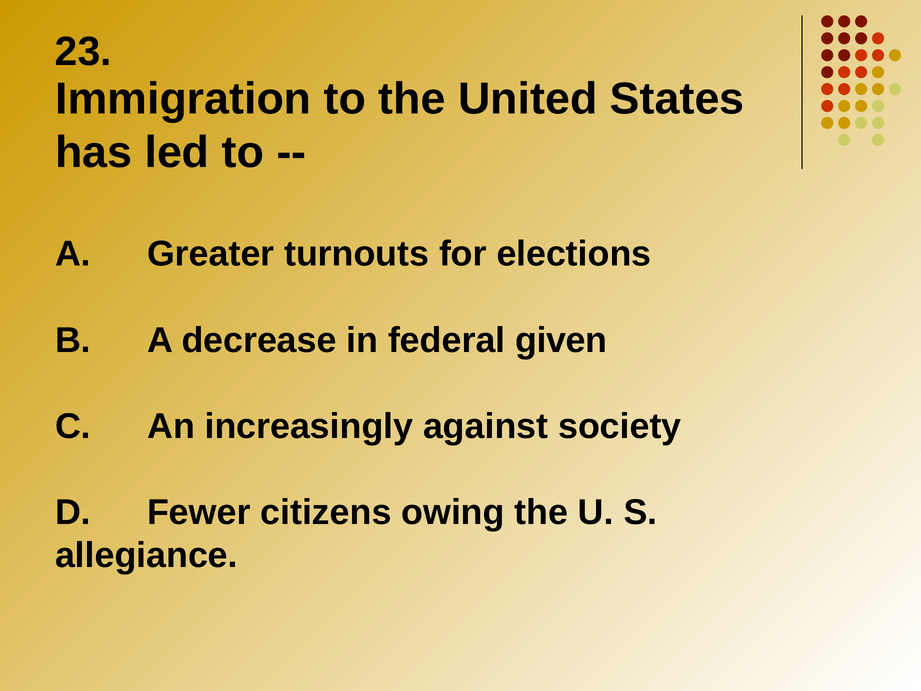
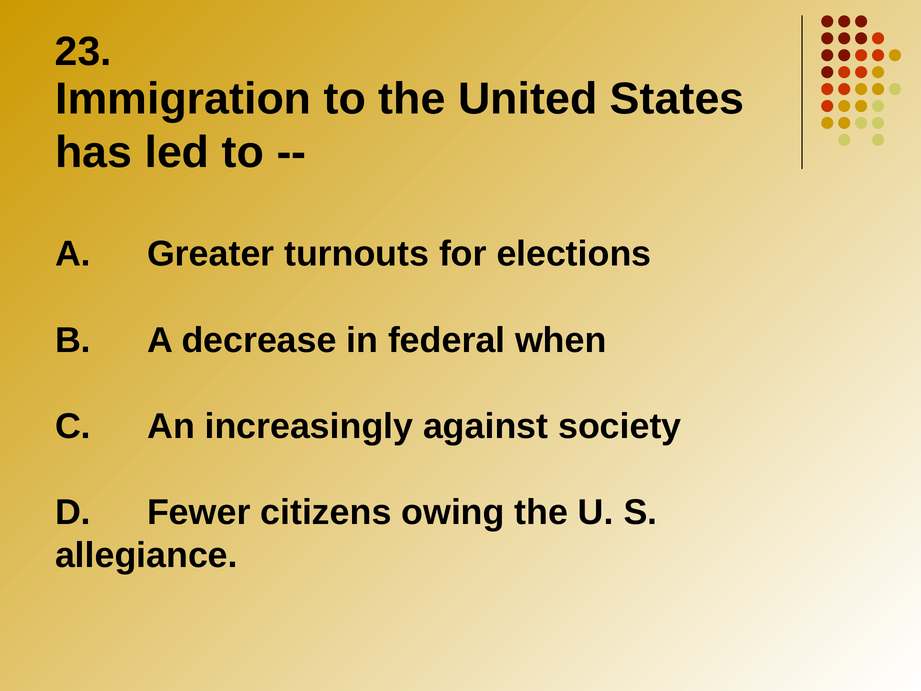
given: given -> when (561, 340)
